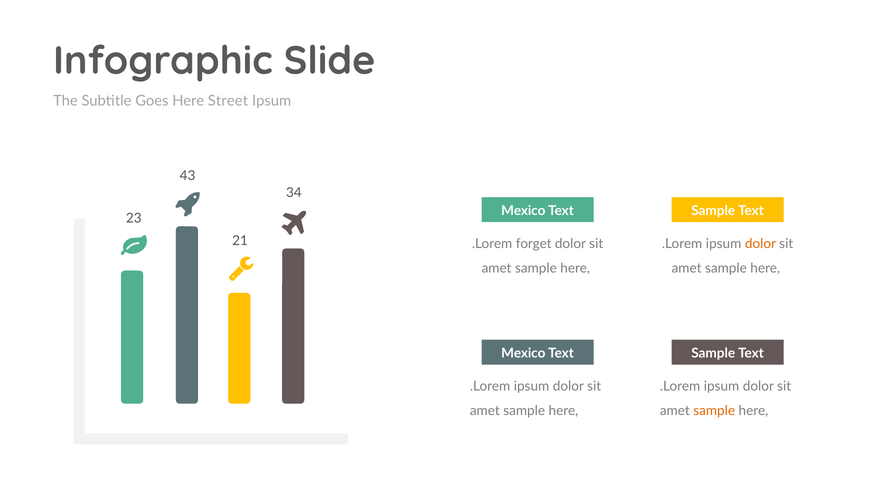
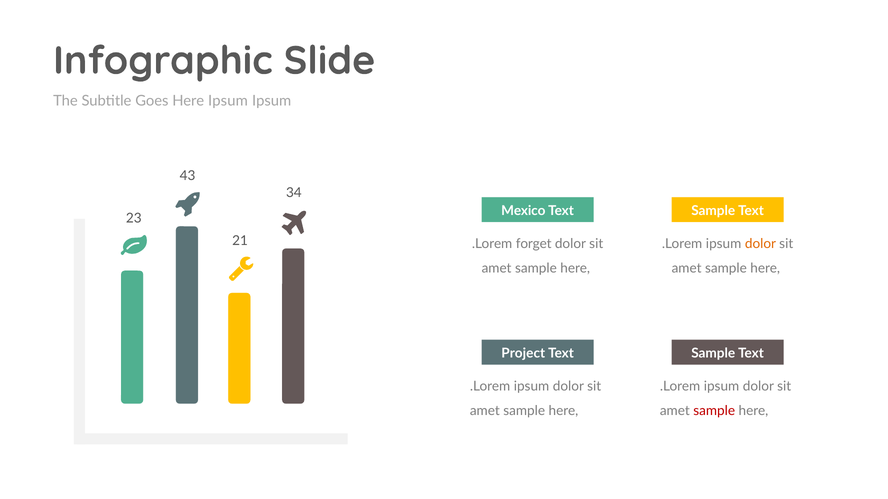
Here Street: Street -> Ipsum (228, 101)
Mexico: Mexico -> Project (523, 353)
sample colour: orange -> red (714, 411)
